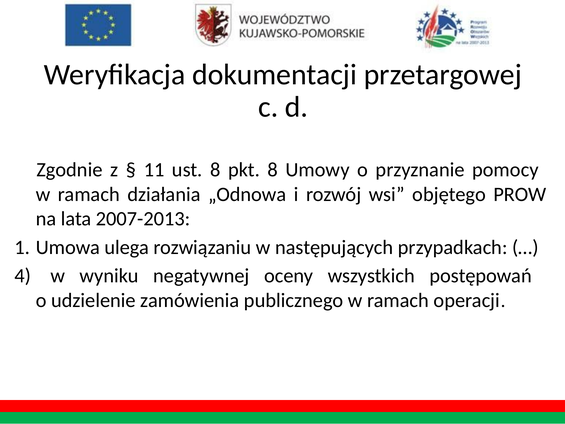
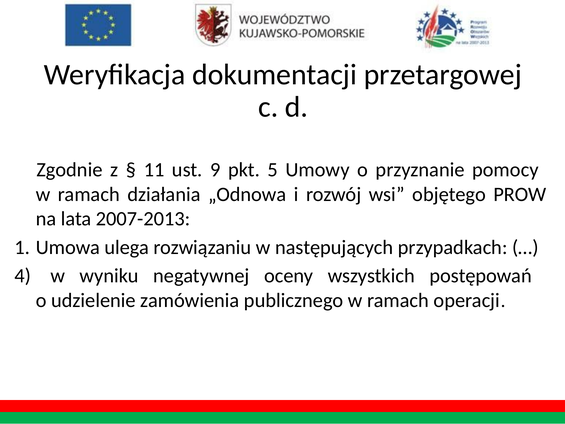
ust 8: 8 -> 9 (215, 170)
pkt 8: 8 -> 5 (273, 170)
